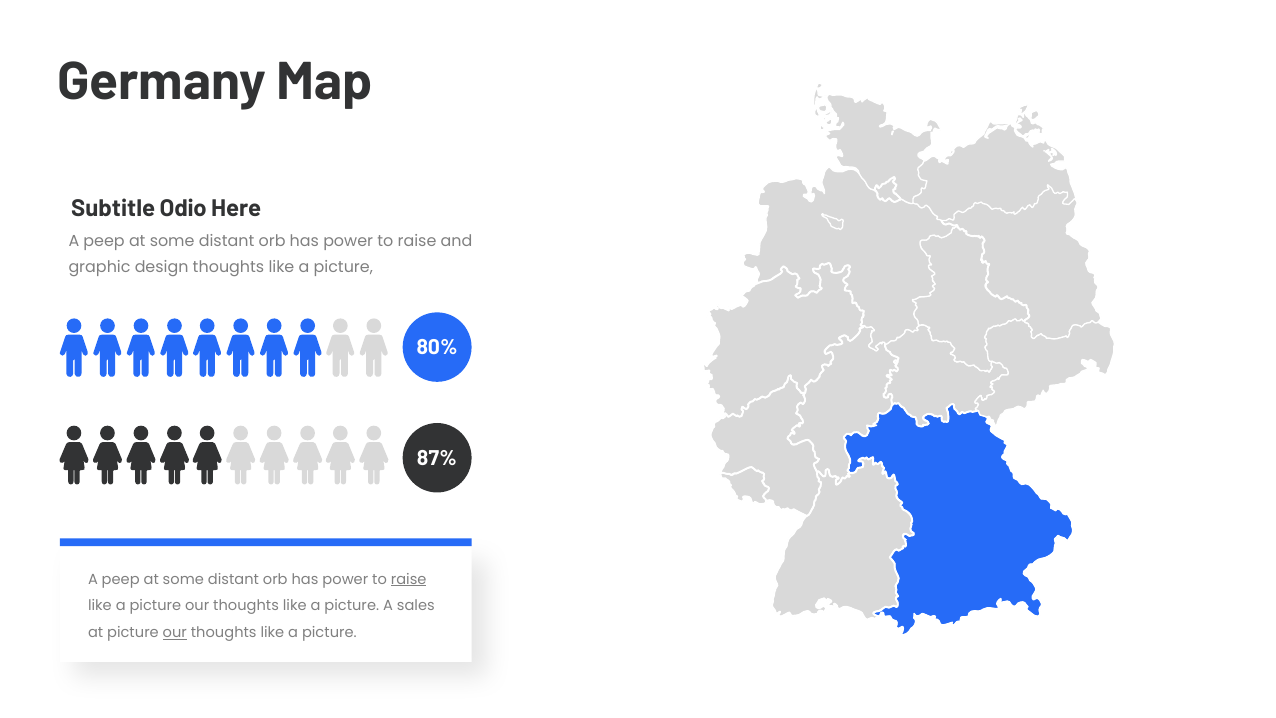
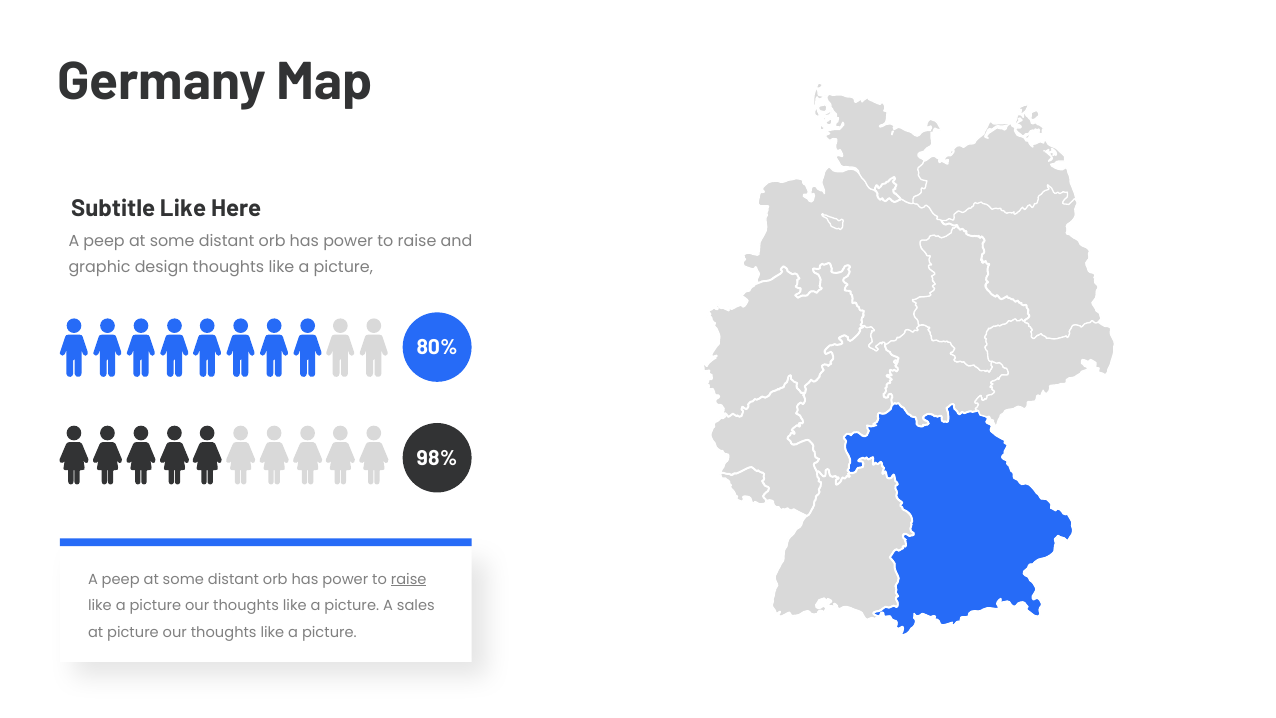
Subtitle Odio: Odio -> Like (183, 208)
87%: 87% -> 98% (437, 458)
our underline: present -> none (175, 633)
